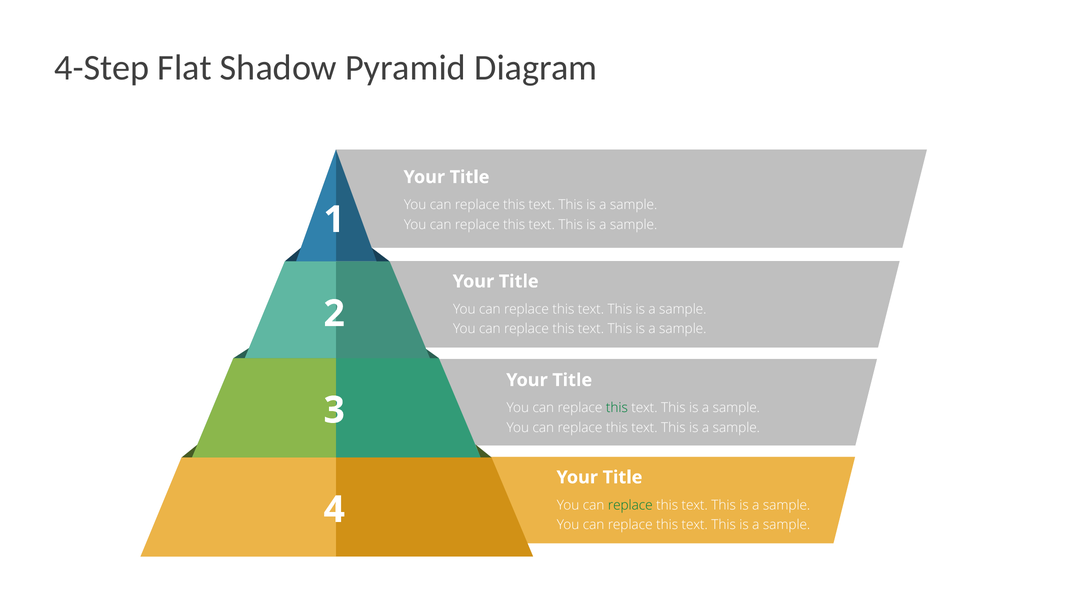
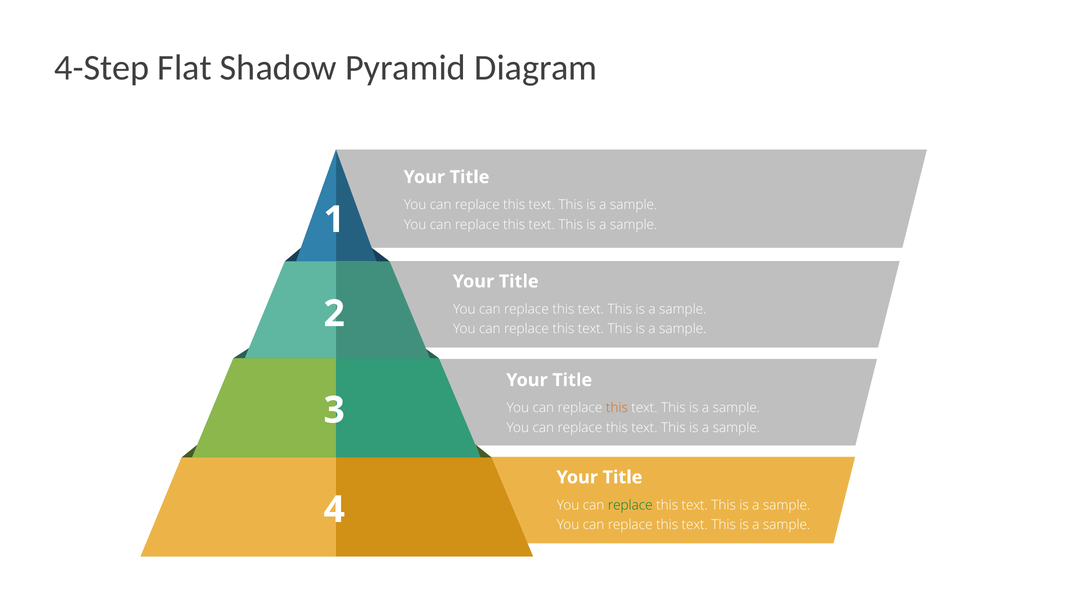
this colour: green -> orange (617, 408)
